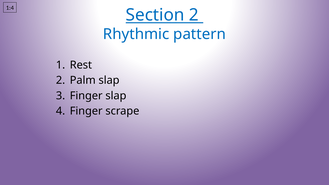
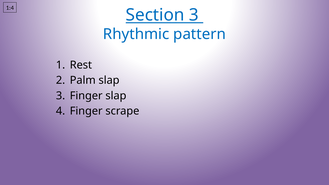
Section 2: 2 -> 3 (194, 15)
